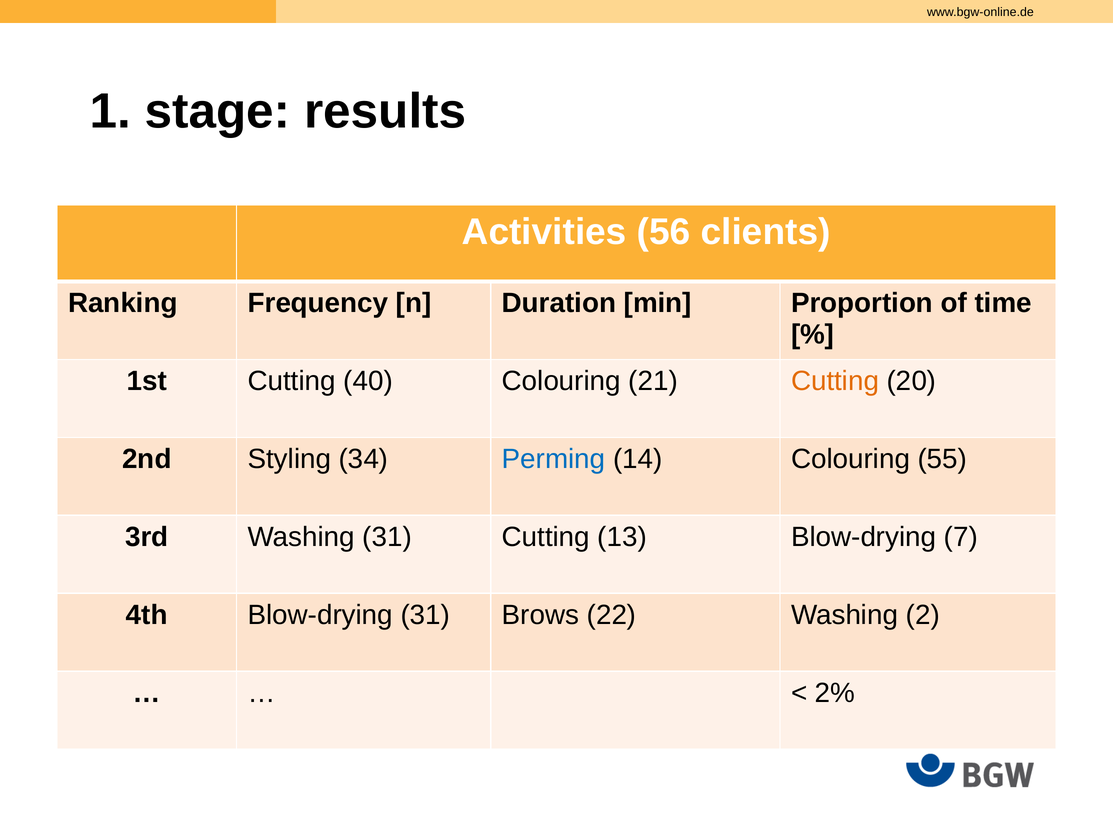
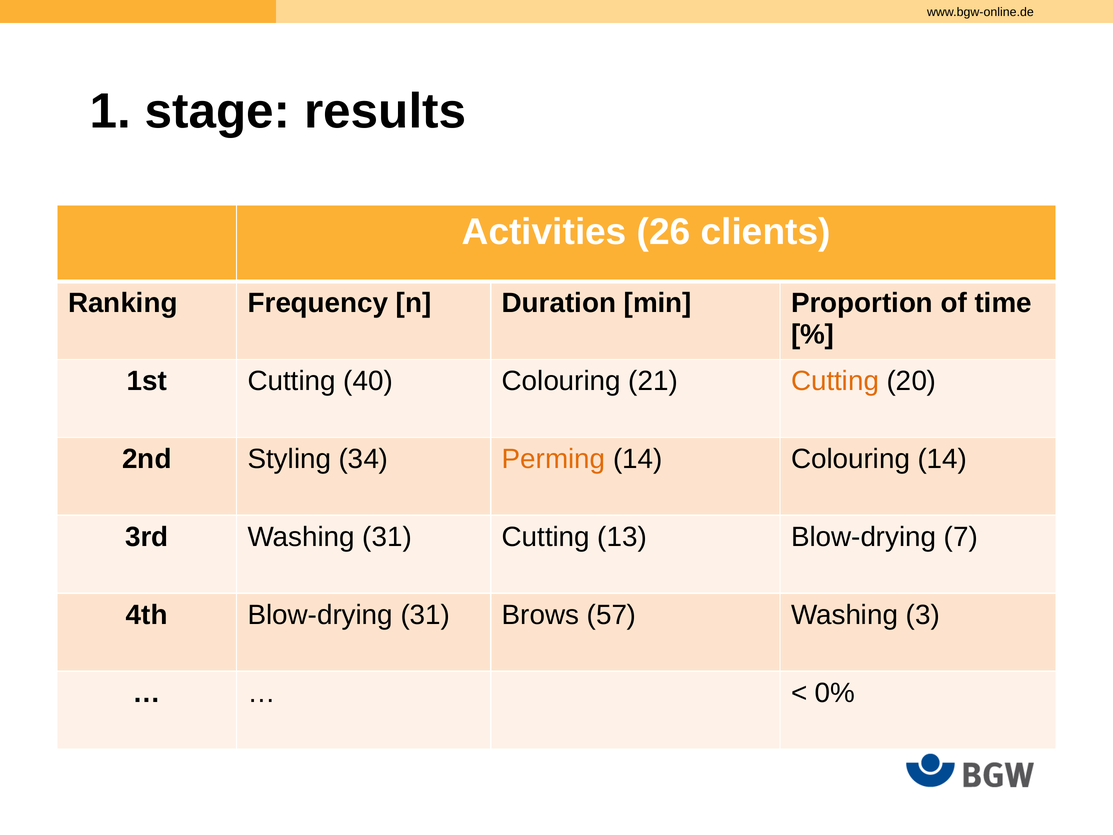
56: 56 -> 26 (664, 232)
Perming colour: blue -> orange (554, 459)
Colouring 55: 55 -> 14 (942, 459)
22: 22 -> 57 (611, 615)
2: 2 -> 3 (923, 615)
2%: 2% -> 0% (835, 693)
